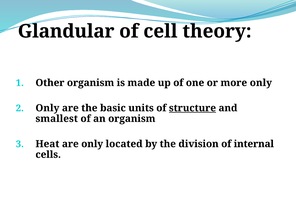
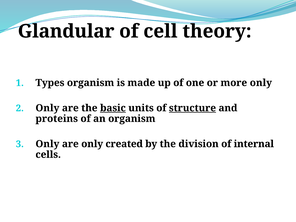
Other: Other -> Types (50, 83)
basic underline: none -> present (113, 108)
smallest: smallest -> proteins (57, 119)
Heat: Heat -> Only (47, 144)
located: located -> created (124, 144)
